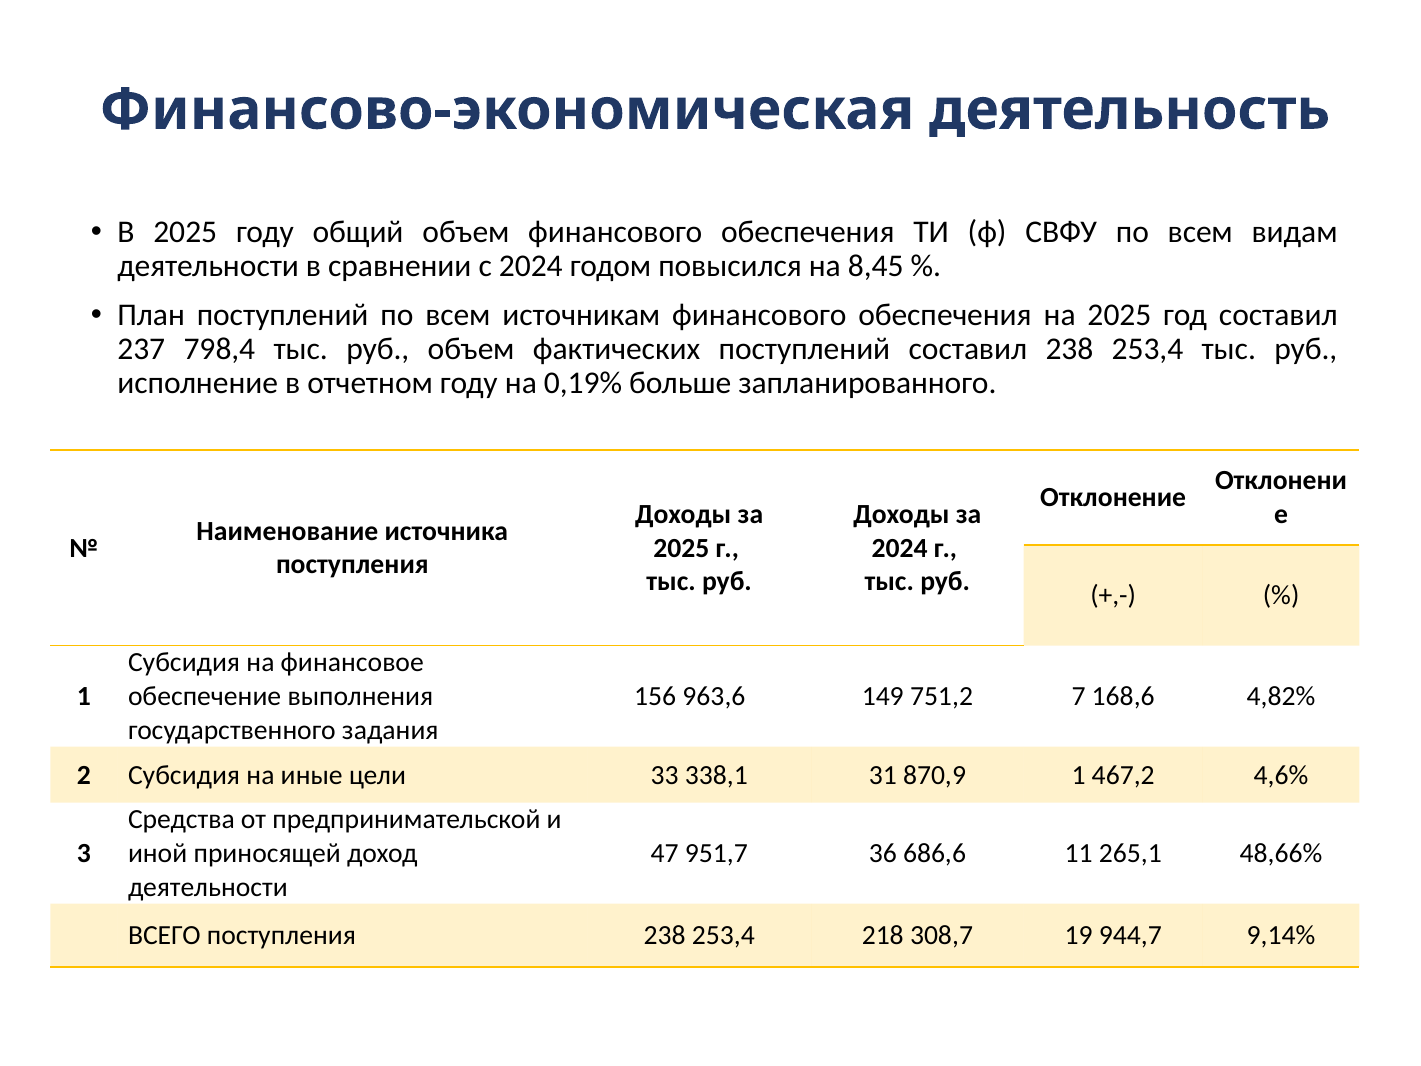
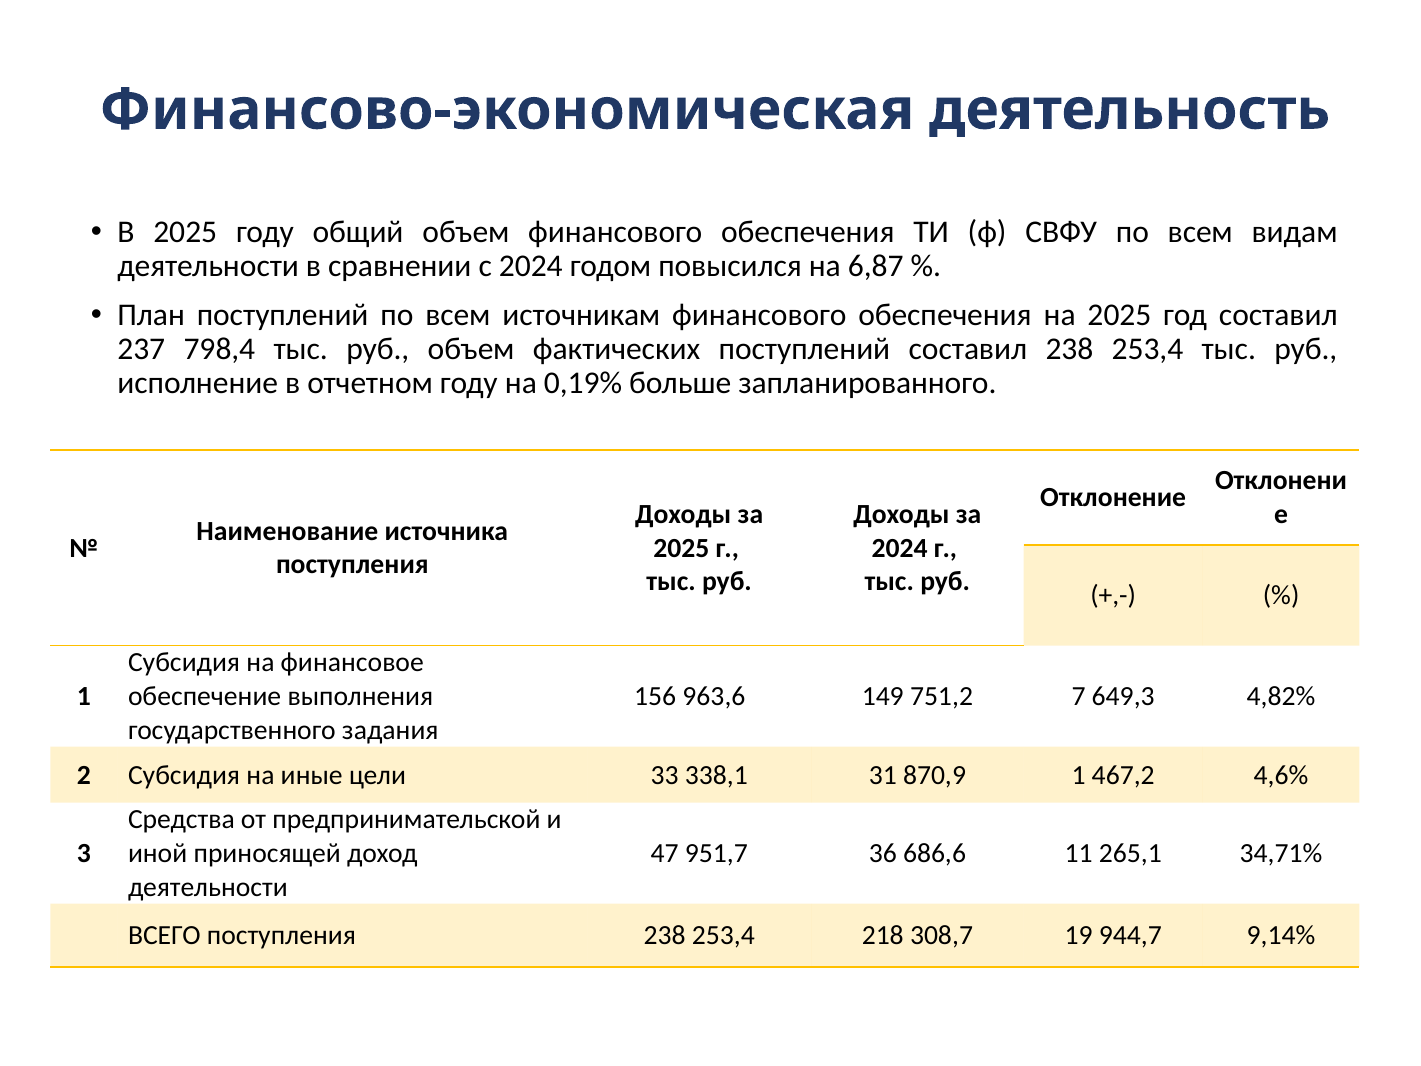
8,45: 8,45 -> 6,87 (876, 266)
168,6: 168,6 -> 649,3 (1123, 696)
48,66%: 48,66% -> 34,71% (1281, 853)
